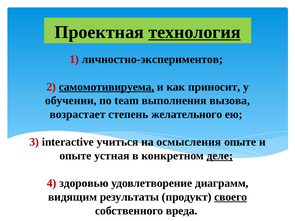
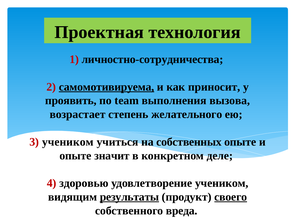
технология underline: present -> none (195, 32)
личностно-экспериментов: личностно-экспериментов -> личностно-сотрудничества (152, 59)
обучении: обучении -> проявить (71, 101)
3 interactive: interactive -> учеником (68, 142)
осмысления: осмысления -> собственных (189, 142)
устная: устная -> значит (112, 156)
деле underline: present -> none (220, 156)
удовлетворение диаграмм: диаграмм -> учеником (222, 183)
результаты underline: none -> present (129, 197)
